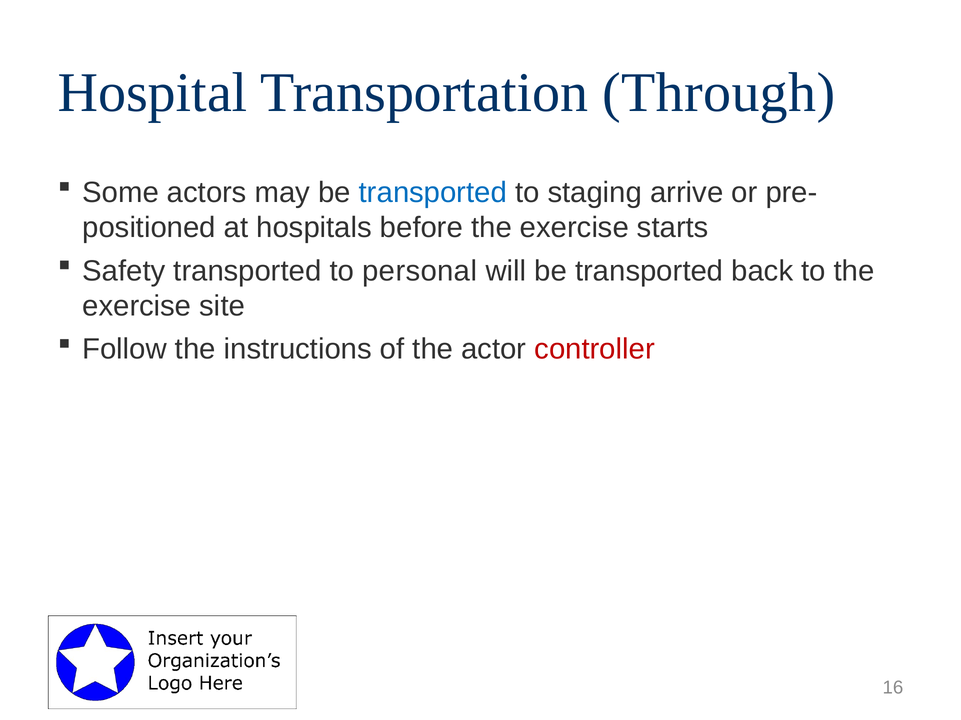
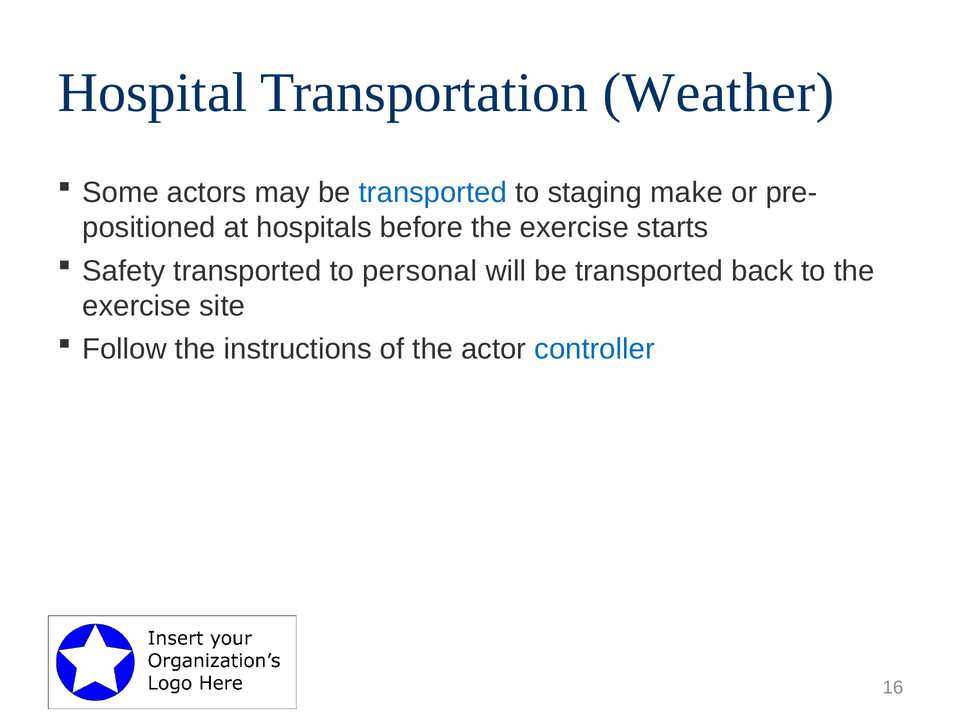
Through: Through -> Weather (719, 93)
arrive: arrive -> make (687, 193)
controller colour: red -> blue (595, 350)
